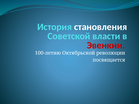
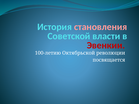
становления colour: white -> pink (101, 27)
